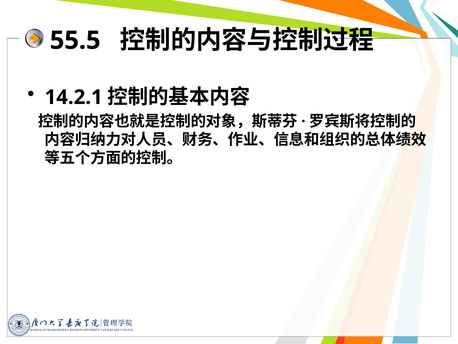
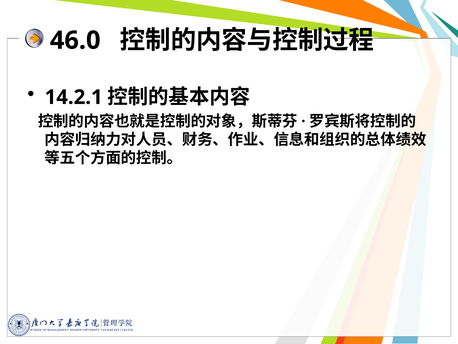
55.5: 55.5 -> 46.0 (75, 40)
